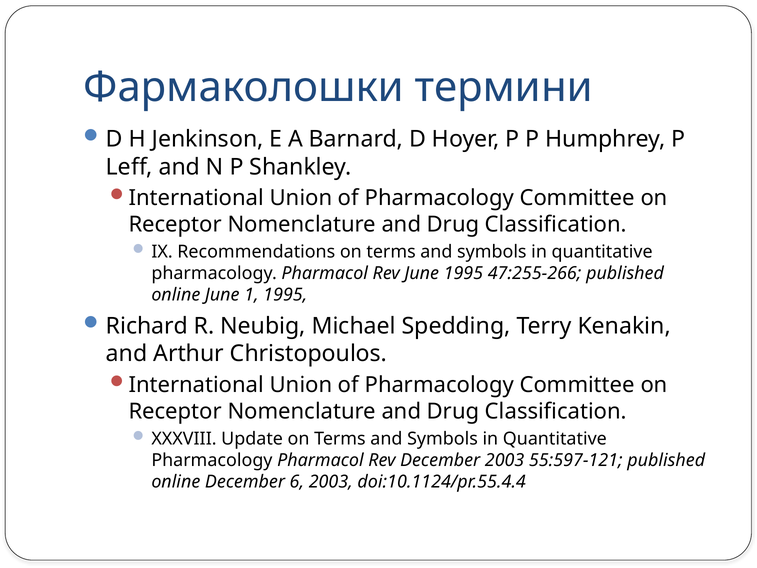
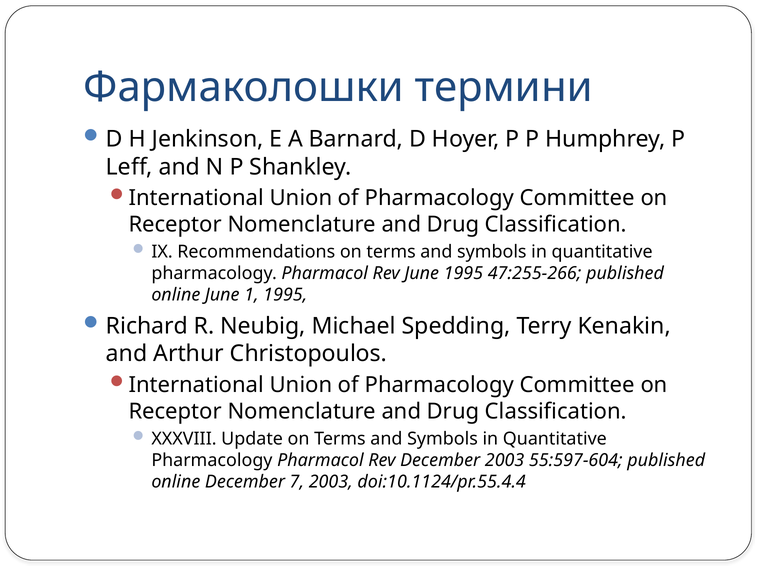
55:597-121: 55:597-121 -> 55:597-604 (576, 460)
6: 6 -> 7 (297, 482)
